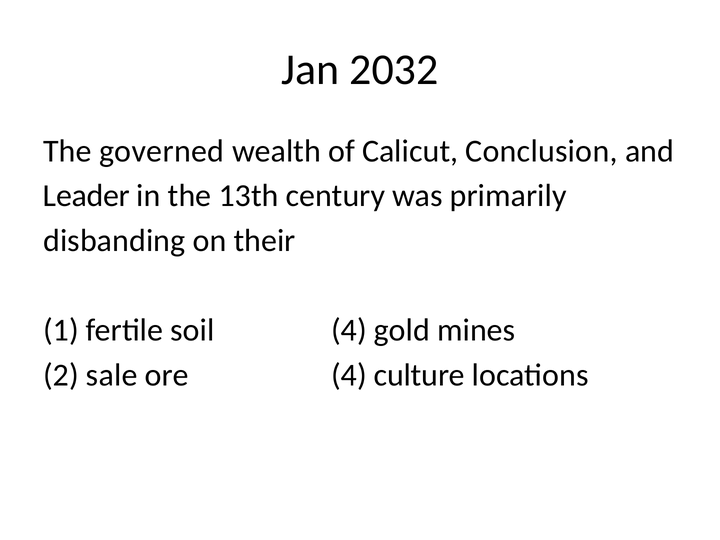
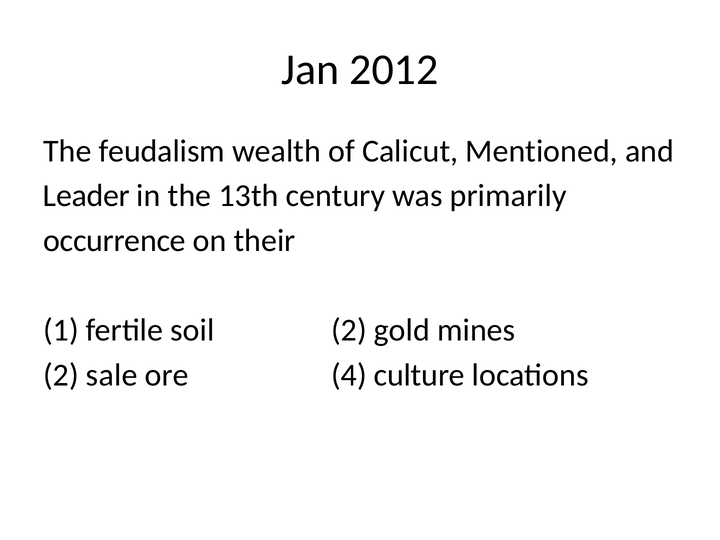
2032: 2032 -> 2012 (394, 70)
governed: governed -> feudalism (162, 151)
Conclusion: Conclusion -> Mentioned (542, 151)
disbanding: disbanding -> occurrence (114, 241)
soil 4: 4 -> 2 (349, 330)
